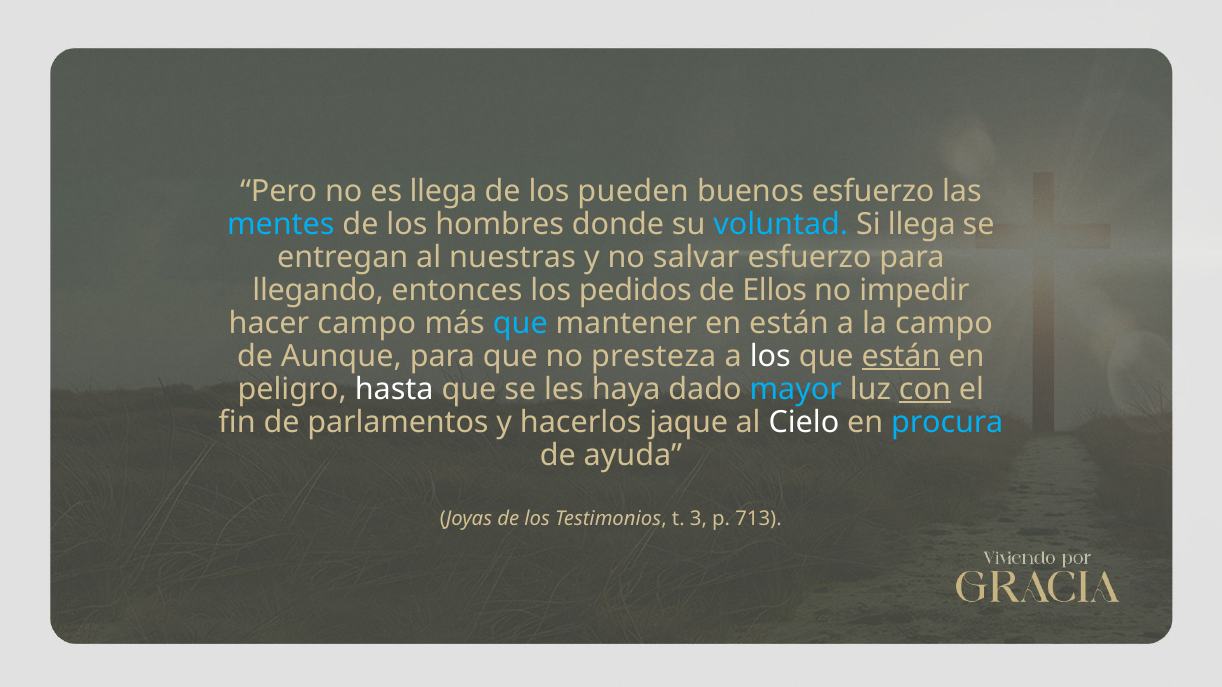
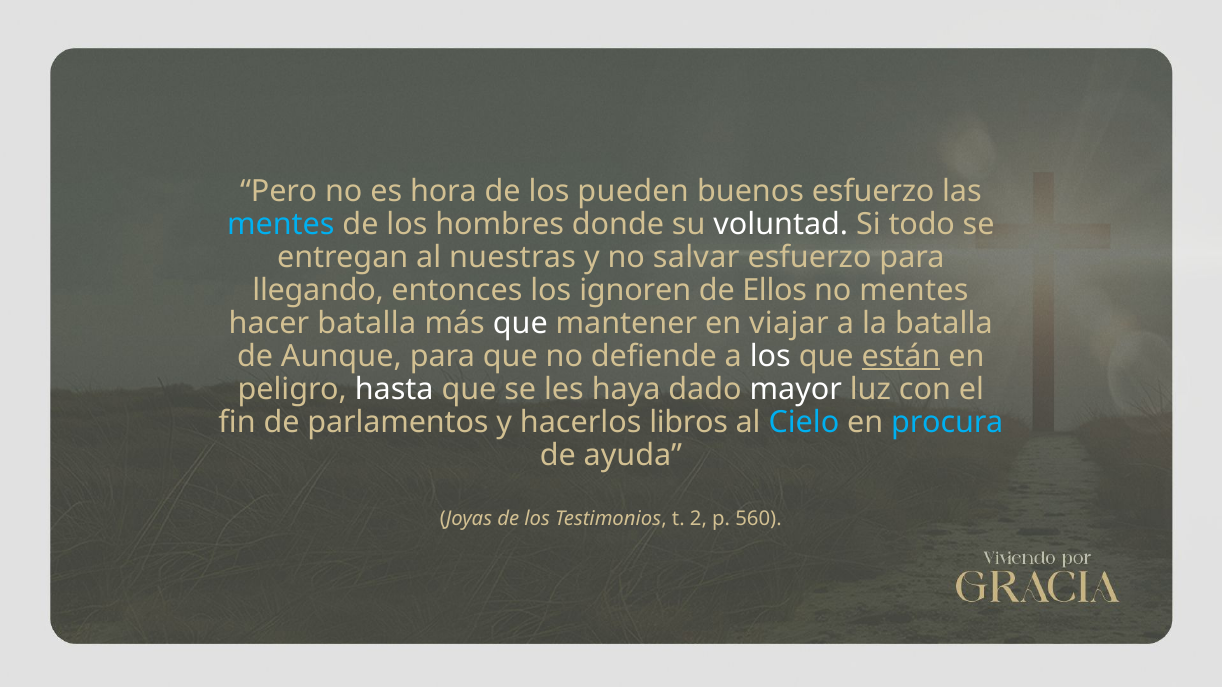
es llega: llega -> hora (443, 192)
voluntad colour: light blue -> white (781, 224)
Si llega: llega -> todo (922, 224)
pedidos: pedidos -> ignoren (635, 290)
no impedir: impedir -> mentes (914, 290)
hacer campo: campo -> batalla (367, 323)
que colour: light blue -> white (520, 323)
en están: están -> viajar (789, 323)
la campo: campo -> batalla (944, 323)
presteza: presteza -> defiende (654, 356)
mayor colour: light blue -> white (796, 389)
con underline: present -> none (925, 389)
jaque: jaque -> libros (689, 422)
Cielo colour: white -> light blue (804, 422)
3: 3 -> 2 (698, 520)
713: 713 -> 560 (759, 520)
